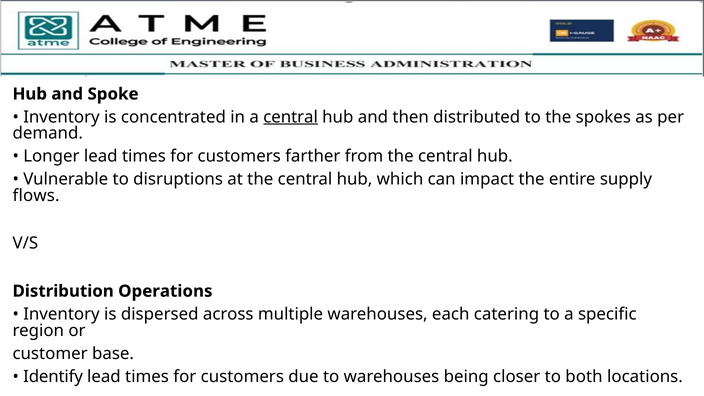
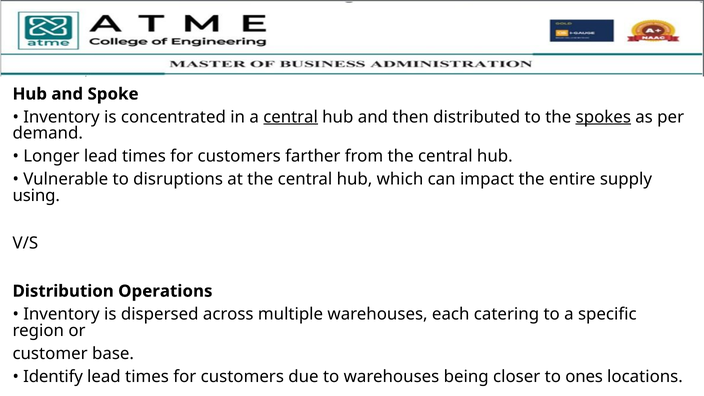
spokes underline: none -> present (603, 117)
flows: flows -> using (36, 196)
both: both -> ones (584, 376)
